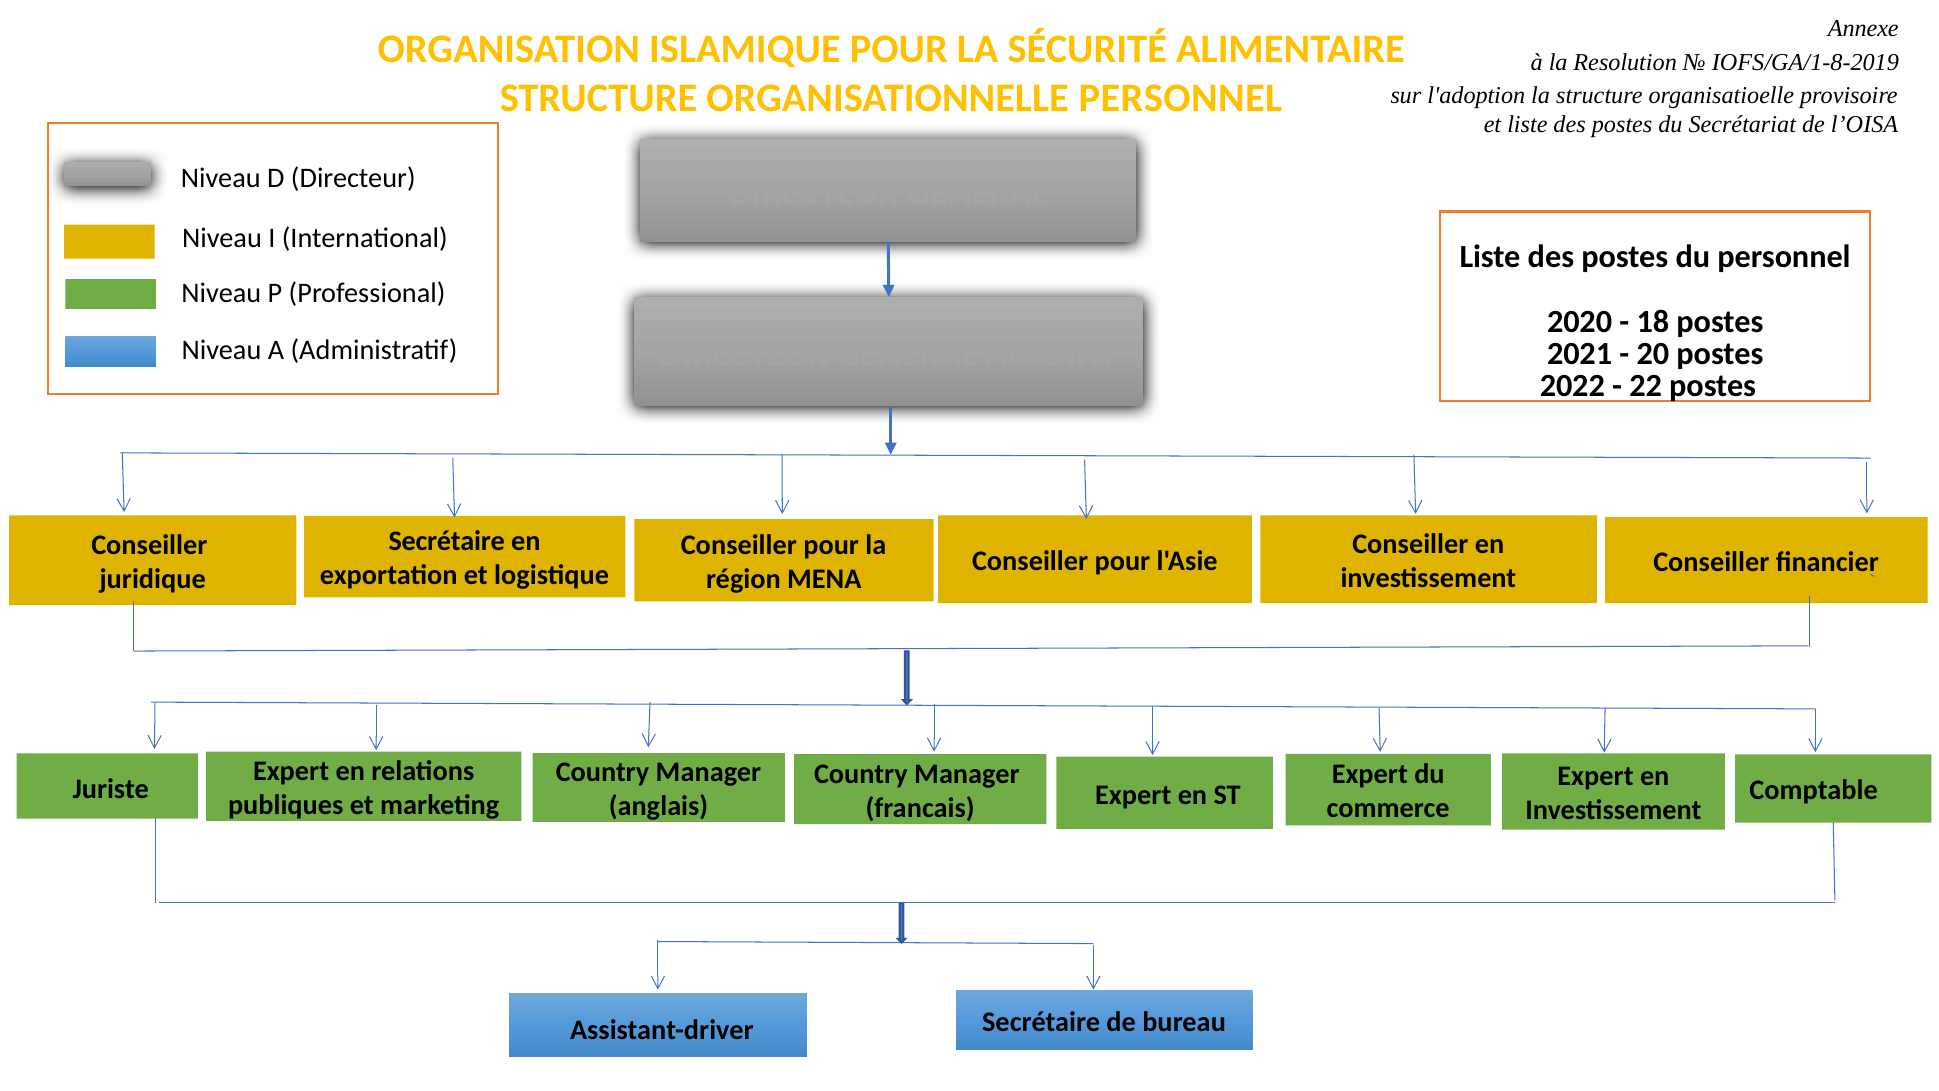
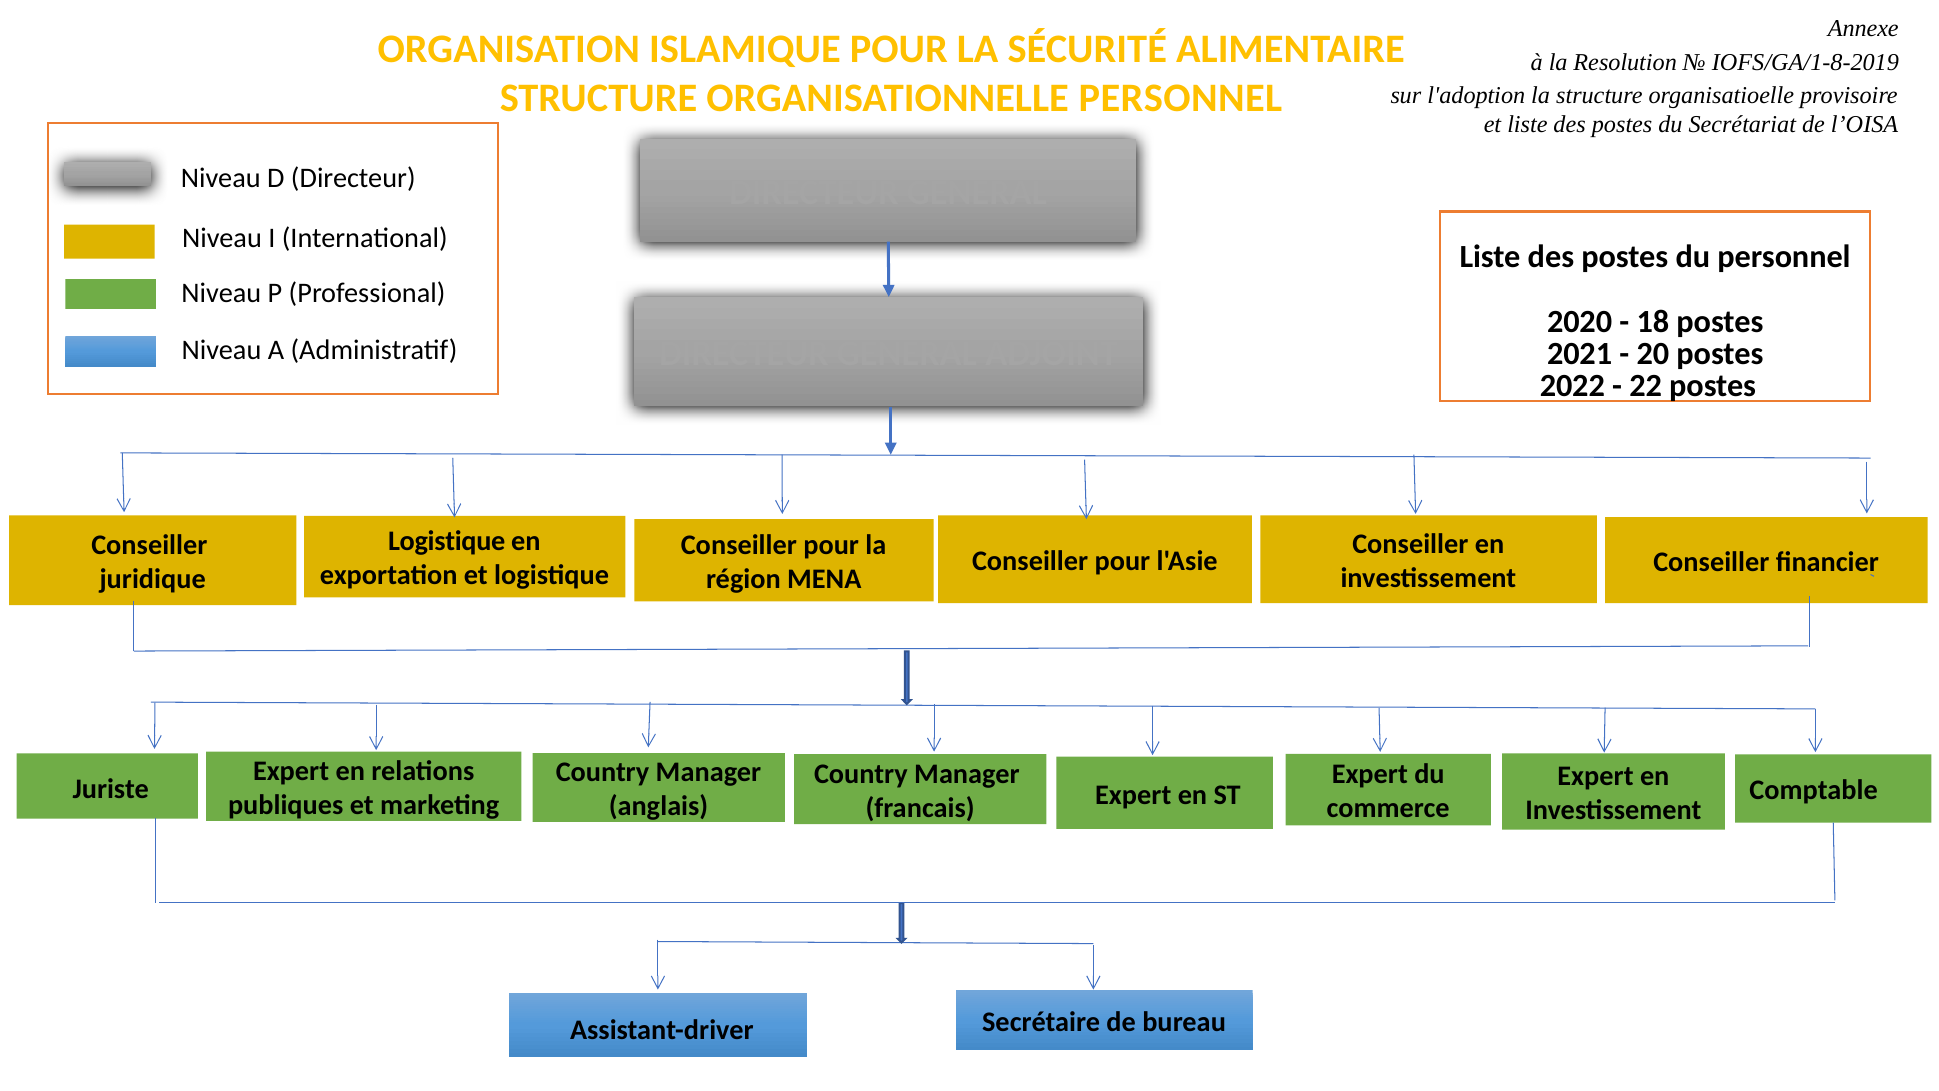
Secrétaire: Secrétaire -> Logistique (447, 541)
